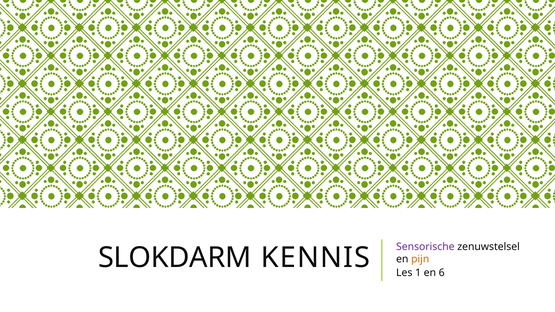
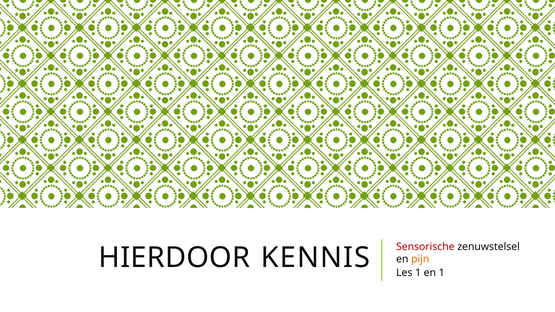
Sensorische colour: purple -> red (425, 247)
SLOKDARM: SLOKDARM -> HIERDOOR (174, 258)
en 6: 6 -> 1 (442, 273)
